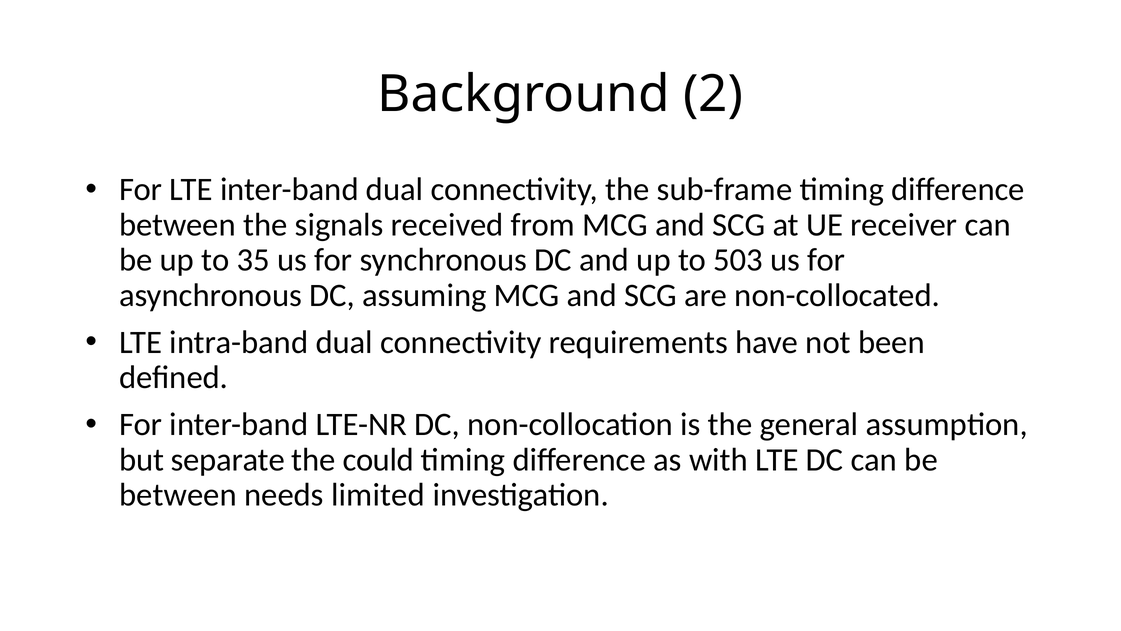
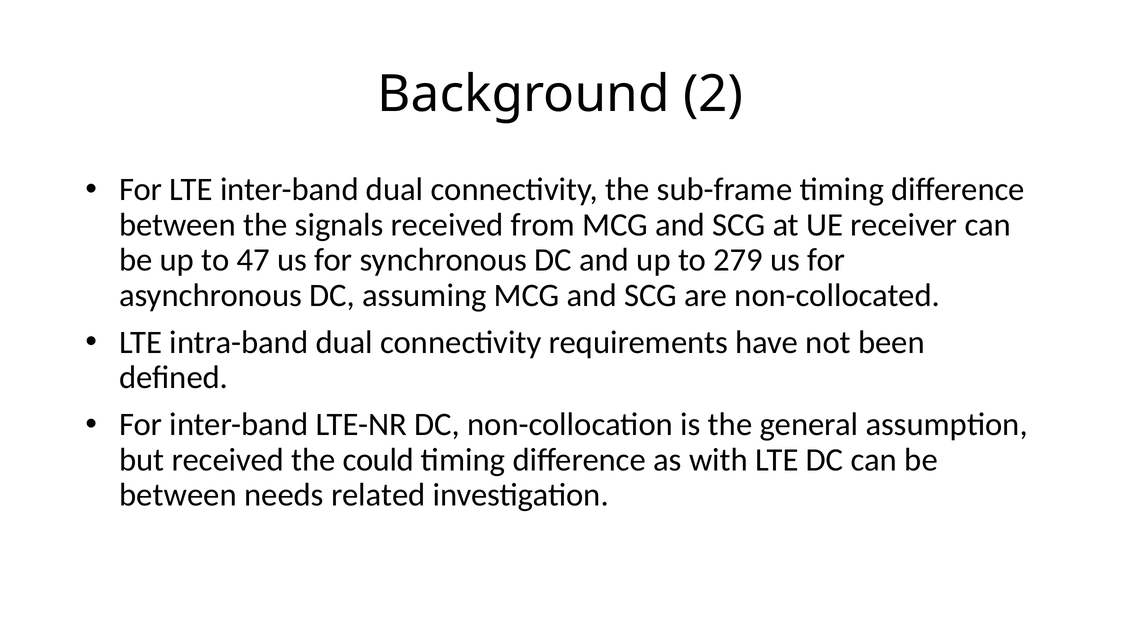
35: 35 -> 47 (253, 260)
503: 503 -> 279 (738, 260)
but separate: separate -> received (228, 460)
limited: limited -> related (378, 495)
